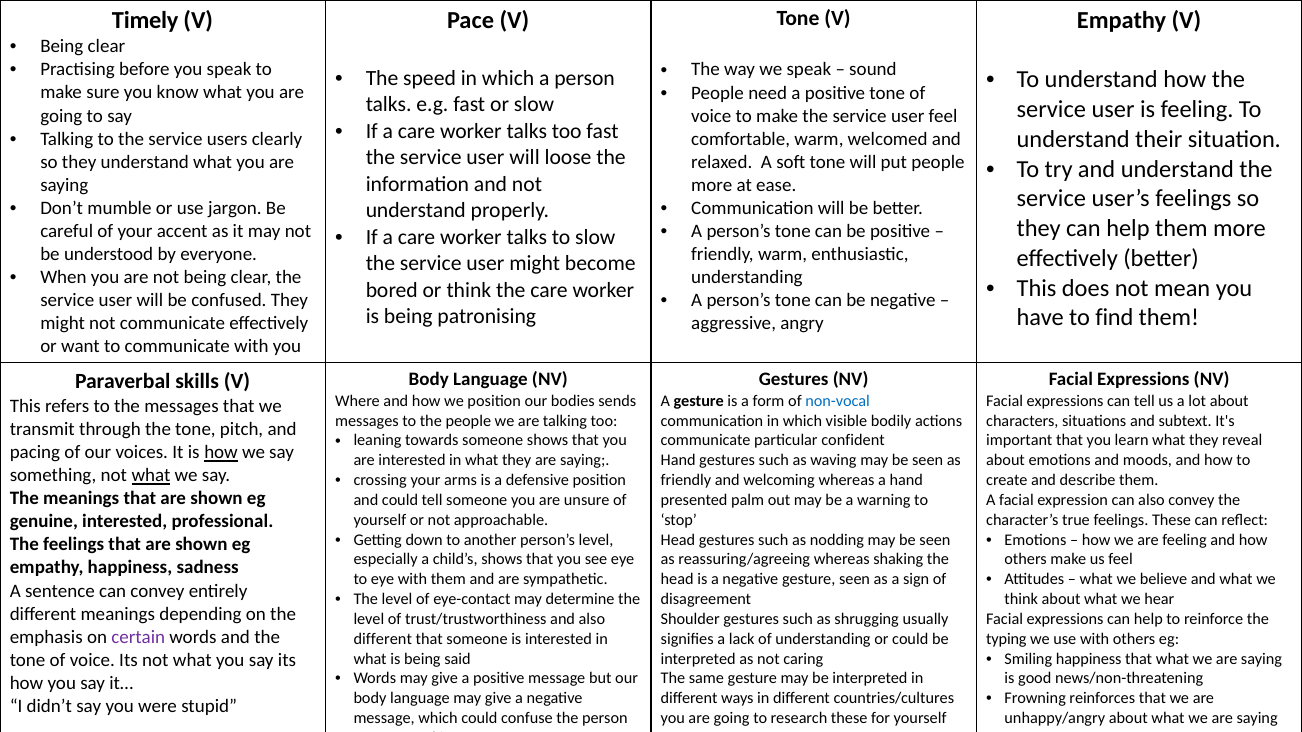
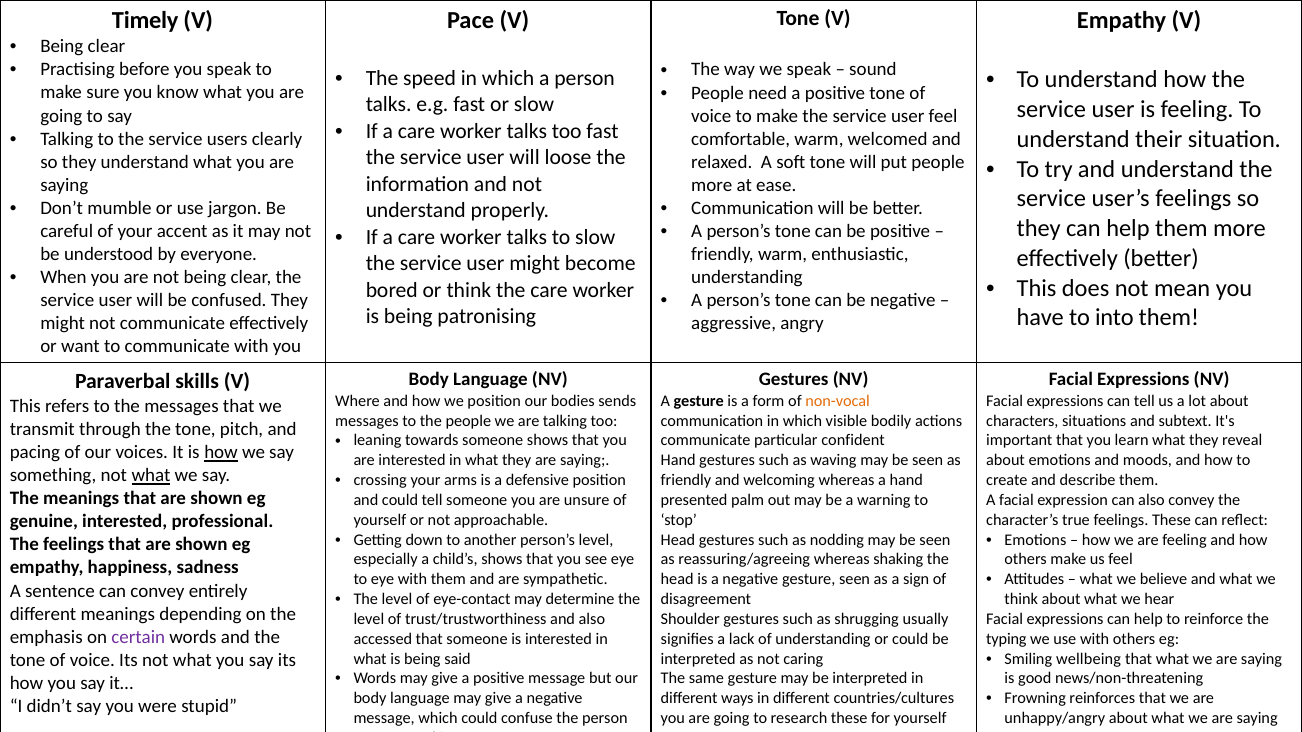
find: find -> into (1114, 318)
non-vocal colour: blue -> orange (838, 401)
different: different -> accessed (383, 639)
Smiling happiness: happiness -> wellbeing (1089, 659)
